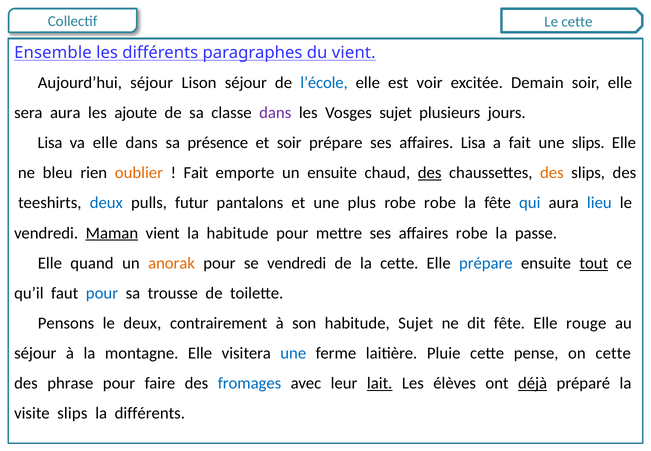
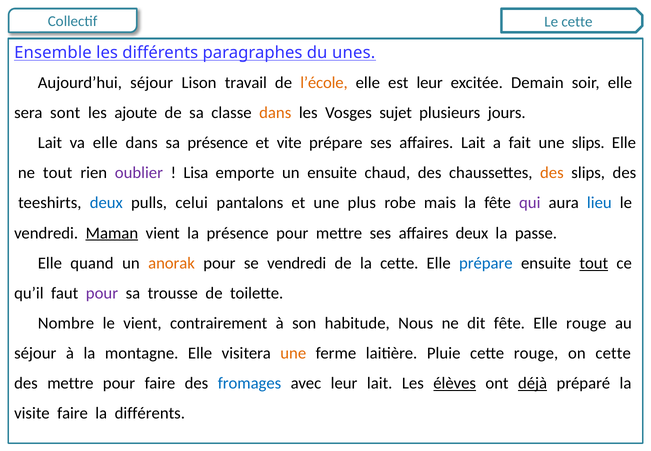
du vient: vient -> unes (354, 53)
Lison séjour: séjour -> travail (246, 83)
l’école colour: blue -> orange (324, 83)
est voir: voir -> leur (430, 83)
sera aura: aura -> sont (65, 113)
dans colour: purple -> orange (275, 113)
Lisa: Lisa -> Lait (50, 143)
et soir: soir -> vite (289, 143)
affaires Lisa: Lisa -> Lait (473, 143)
ne bleu: bleu -> tout (58, 173)
oublier colour: orange -> purple (139, 173)
Fait: Fait -> Lisa (196, 173)
des underline: present -> none (430, 173)
futur: futur -> celui (192, 203)
robe robe: robe -> mais (440, 203)
qui colour: blue -> purple (530, 203)
la habitude: habitude -> présence (238, 233)
affaires robe: robe -> deux (472, 233)
pour colour: blue -> purple (102, 293)
Pensons: Pensons -> Nombre (66, 323)
le deux: deux -> vient (142, 323)
habitude Sujet: Sujet -> Nous (416, 323)
une colour: blue -> orange (293, 353)
cette pense: pense -> rouge (536, 353)
des phrase: phrase -> mettre (70, 383)
lait underline: present -> none (380, 383)
élèves underline: none -> present (455, 383)
visite slips: slips -> faire (73, 413)
